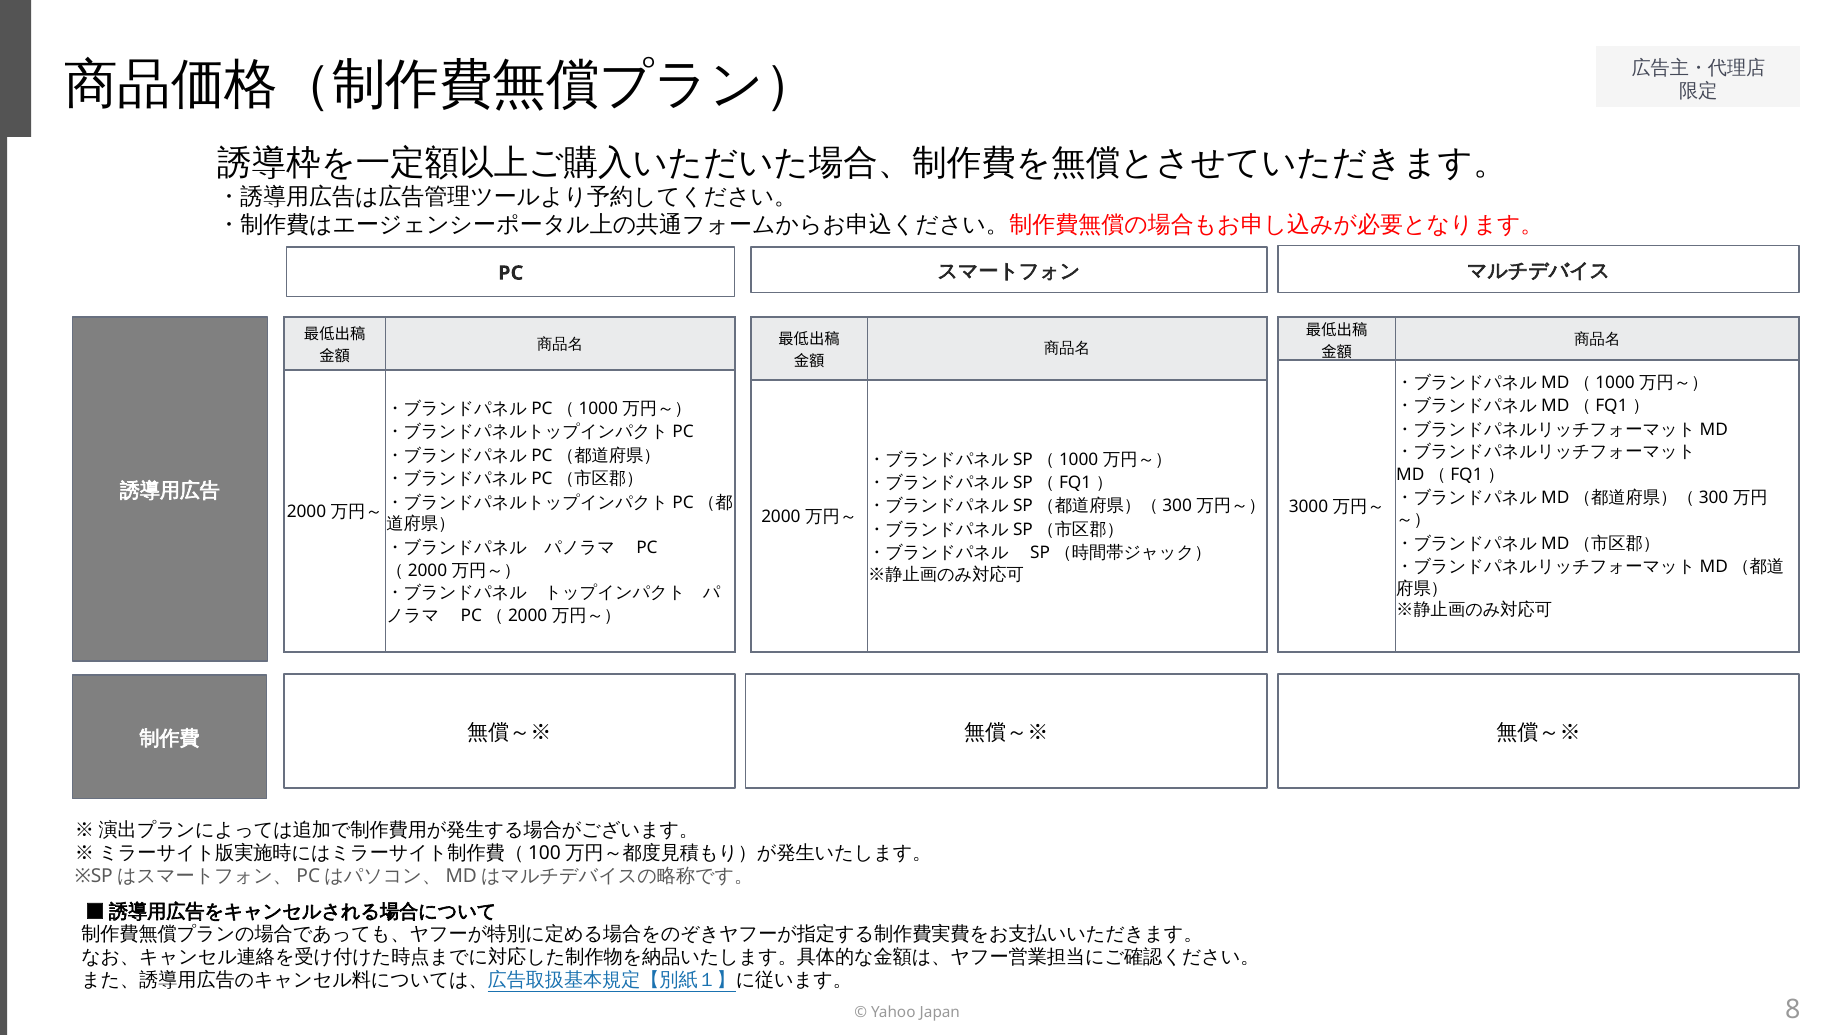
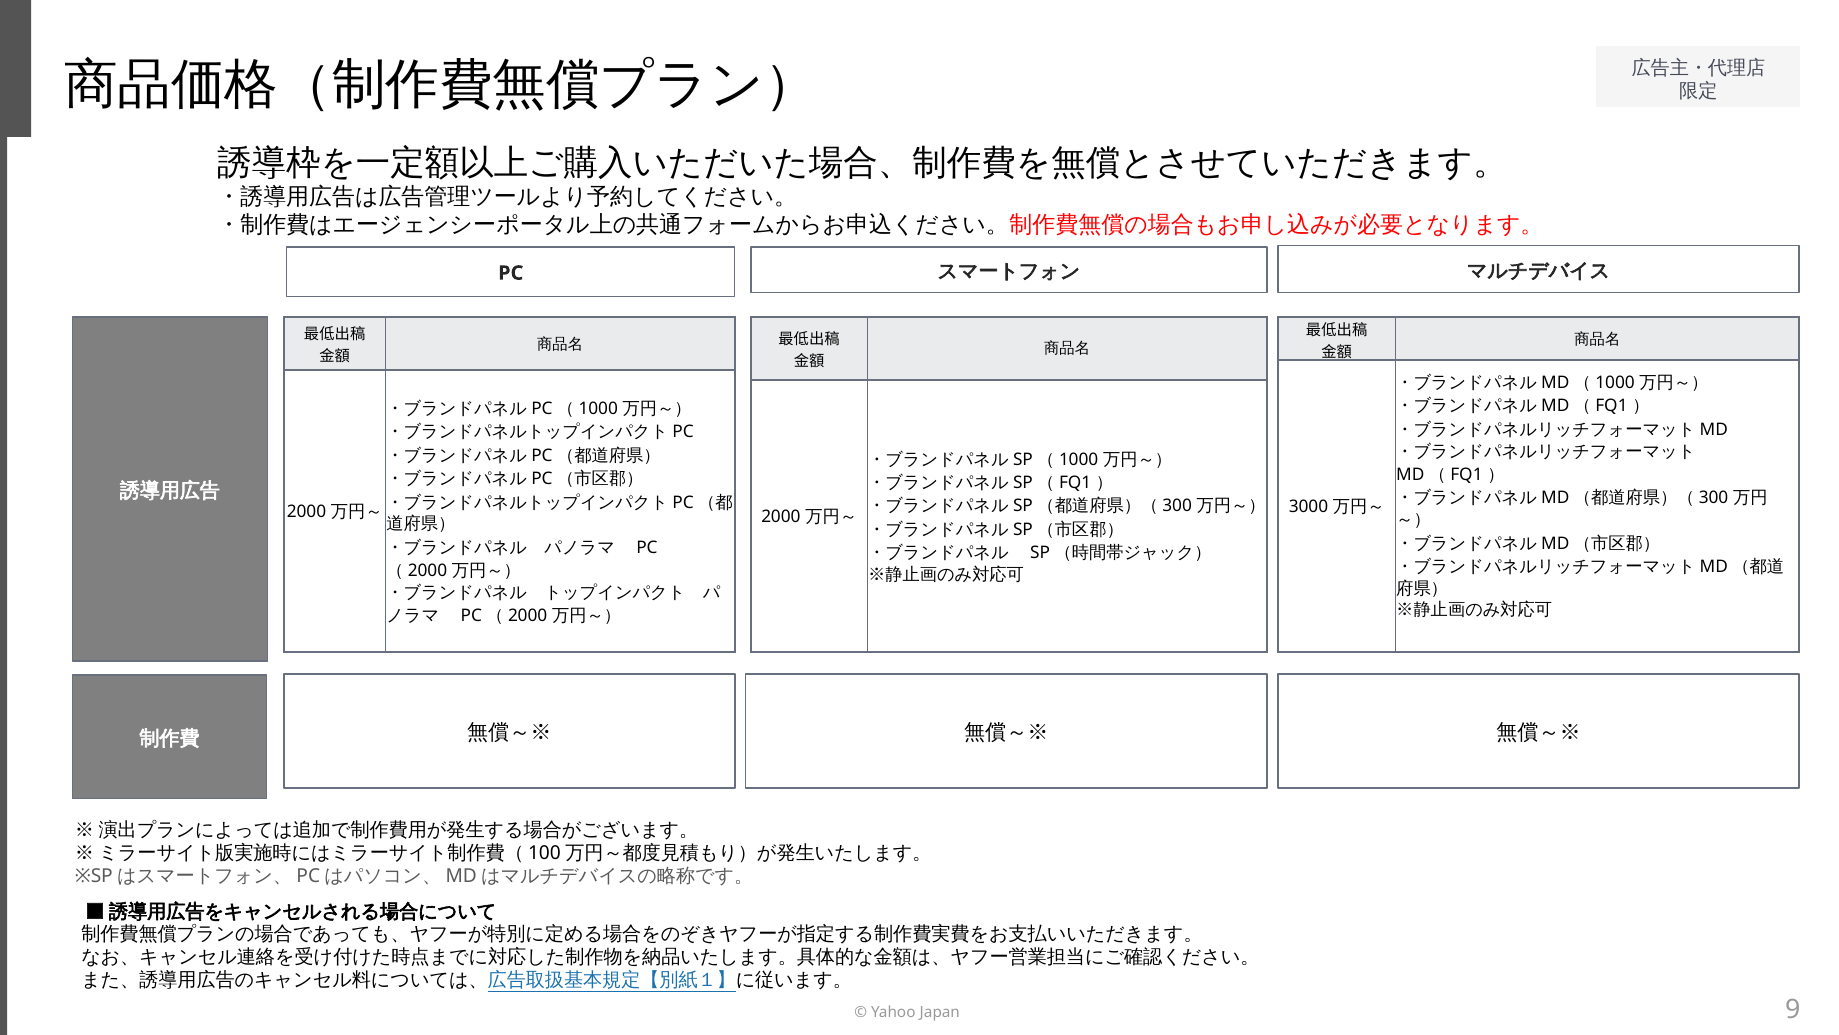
8: 8 -> 9 (1793, 1009)
